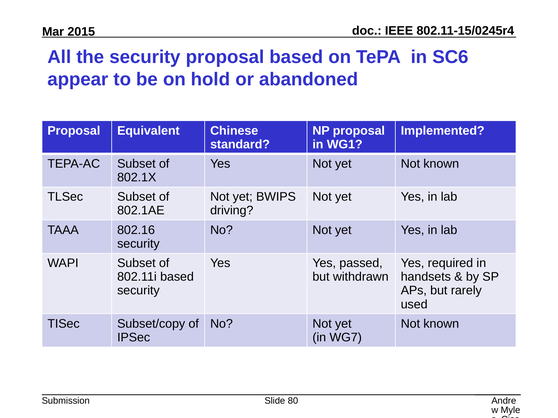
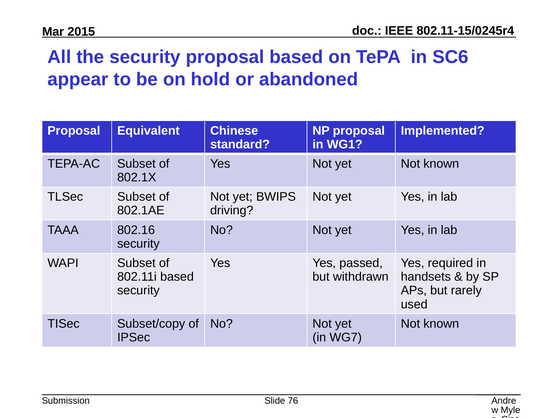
80: 80 -> 76 (293, 401)
